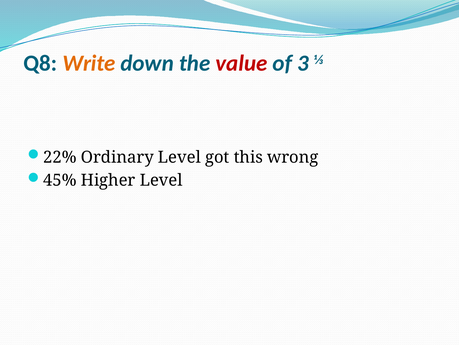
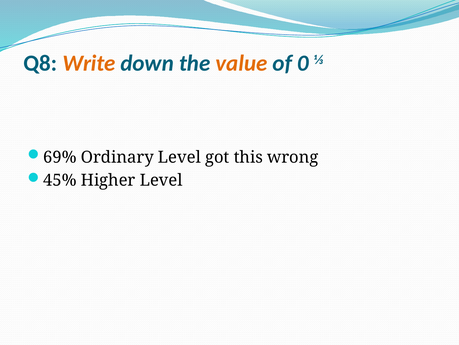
value colour: red -> orange (241, 63)
3: 3 -> 0 (303, 63)
22%: 22% -> 69% (60, 157)
